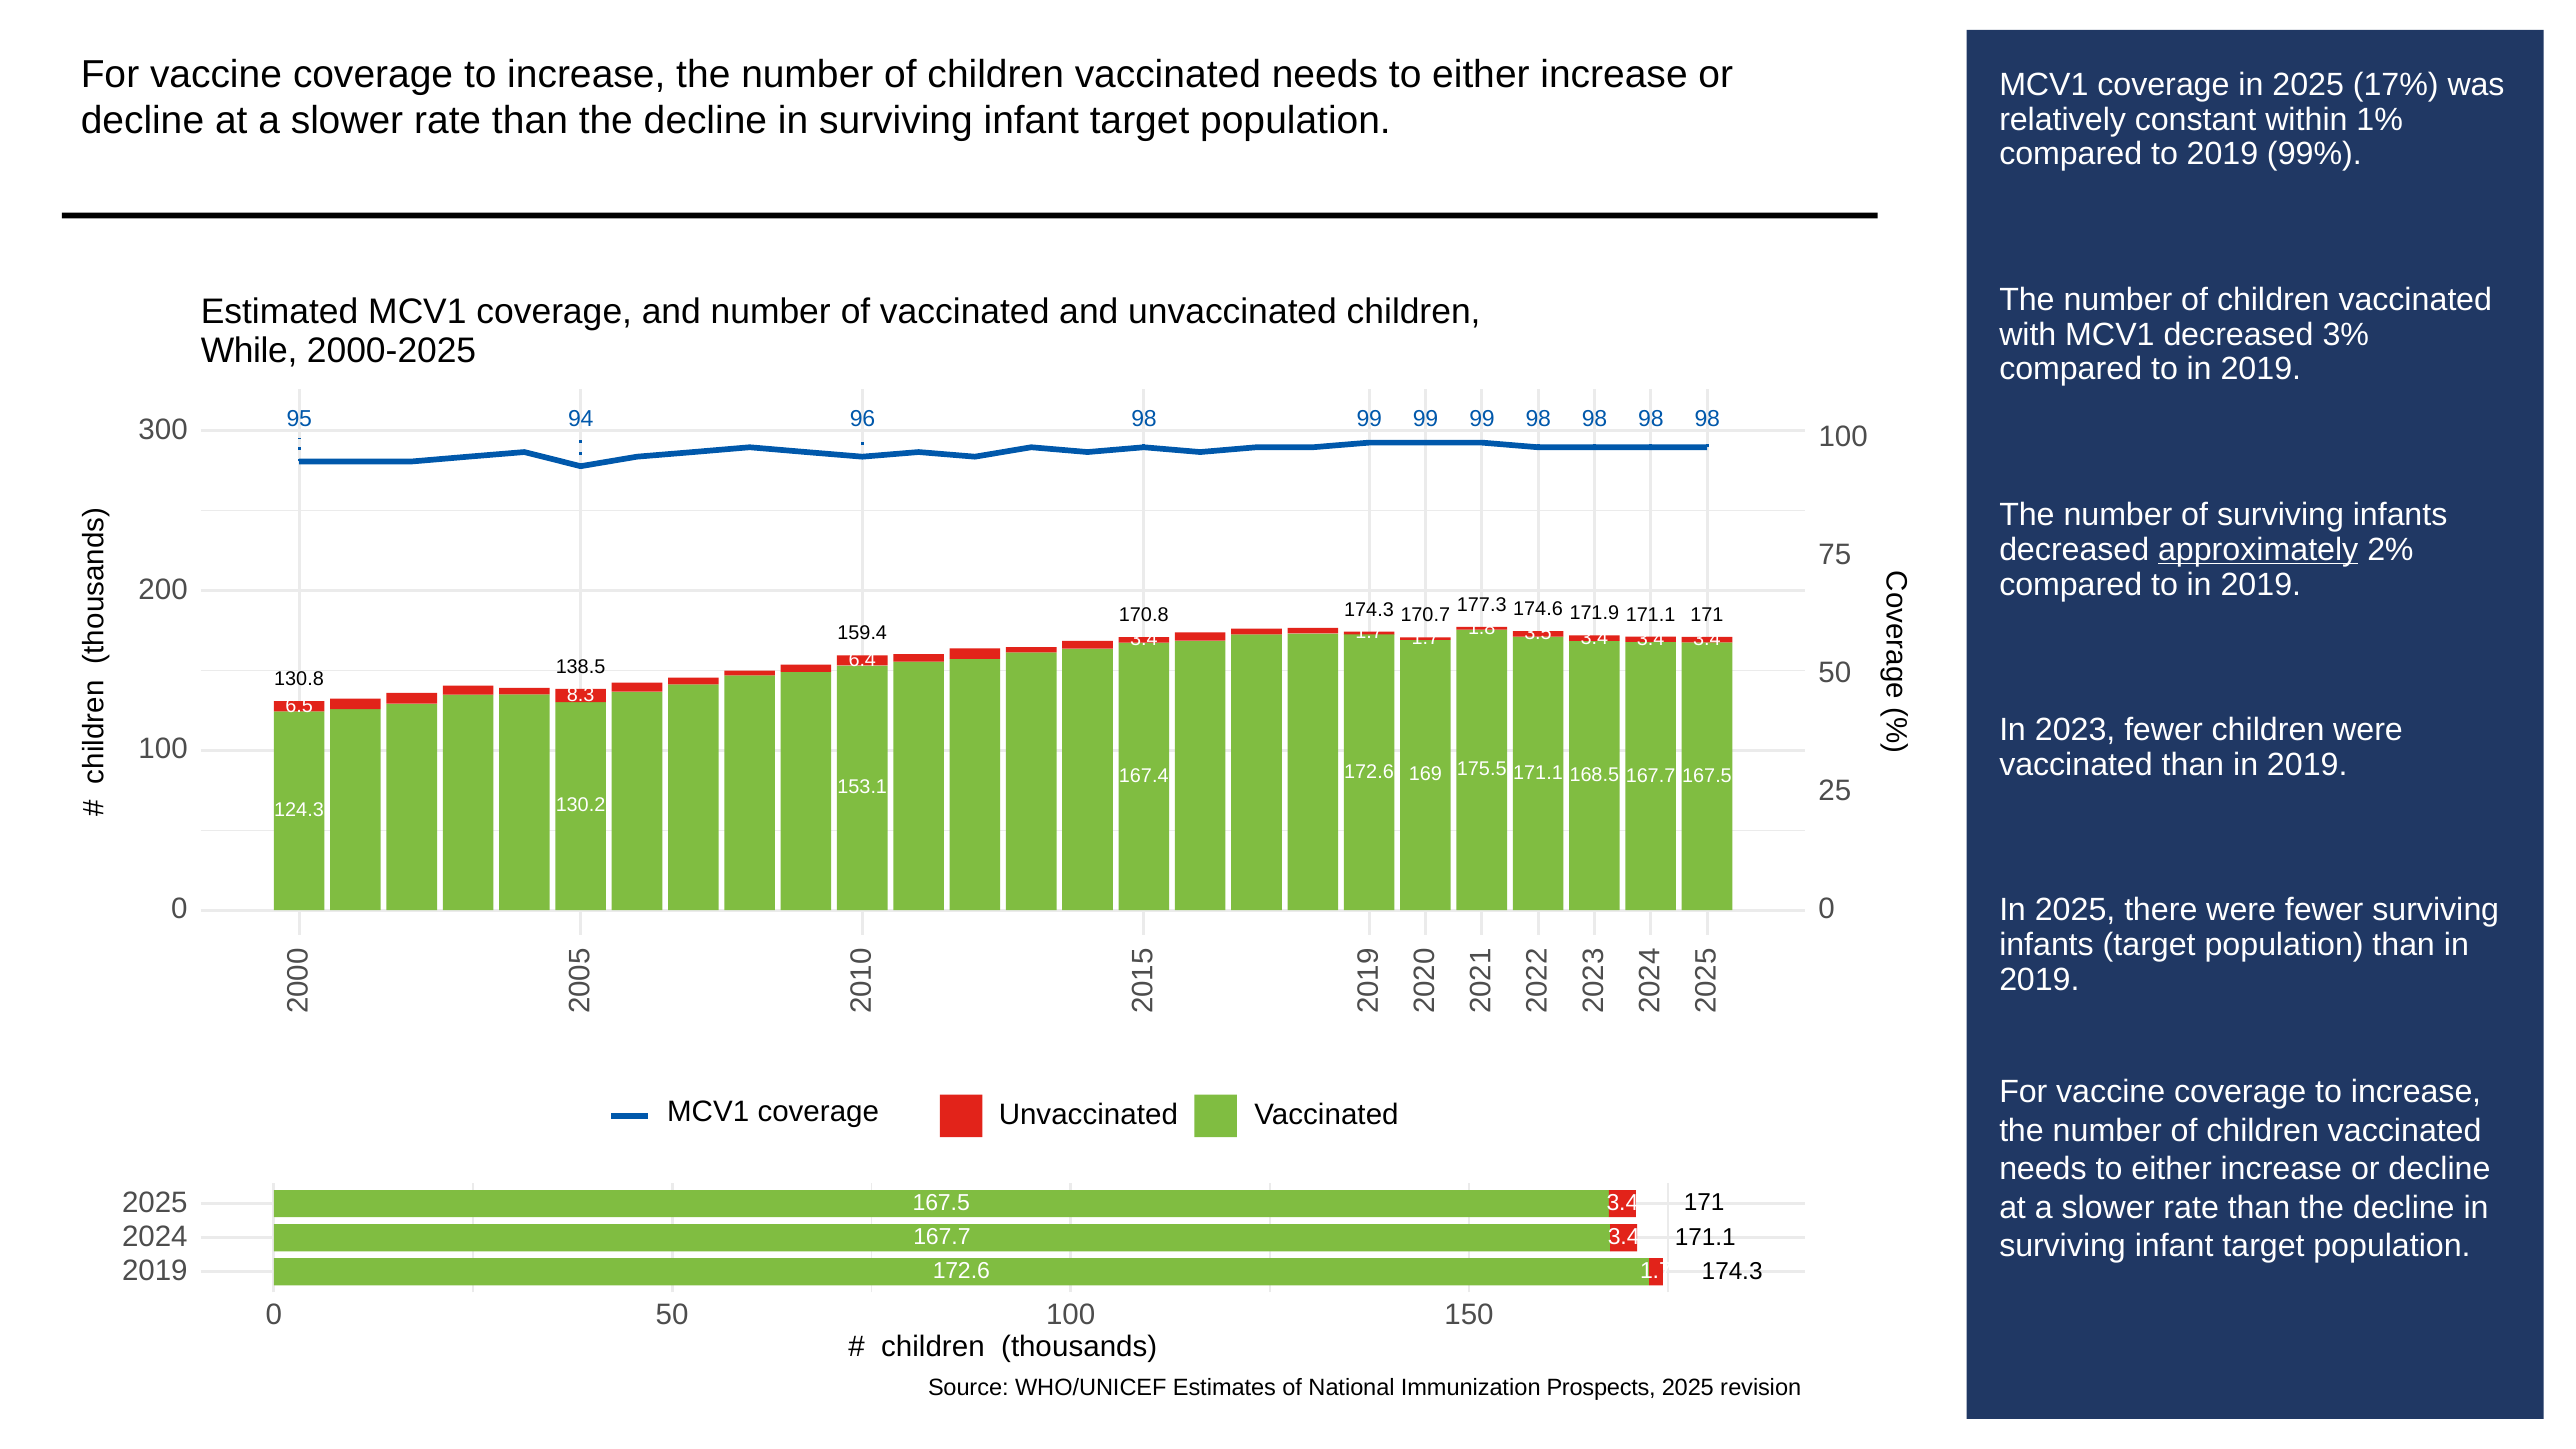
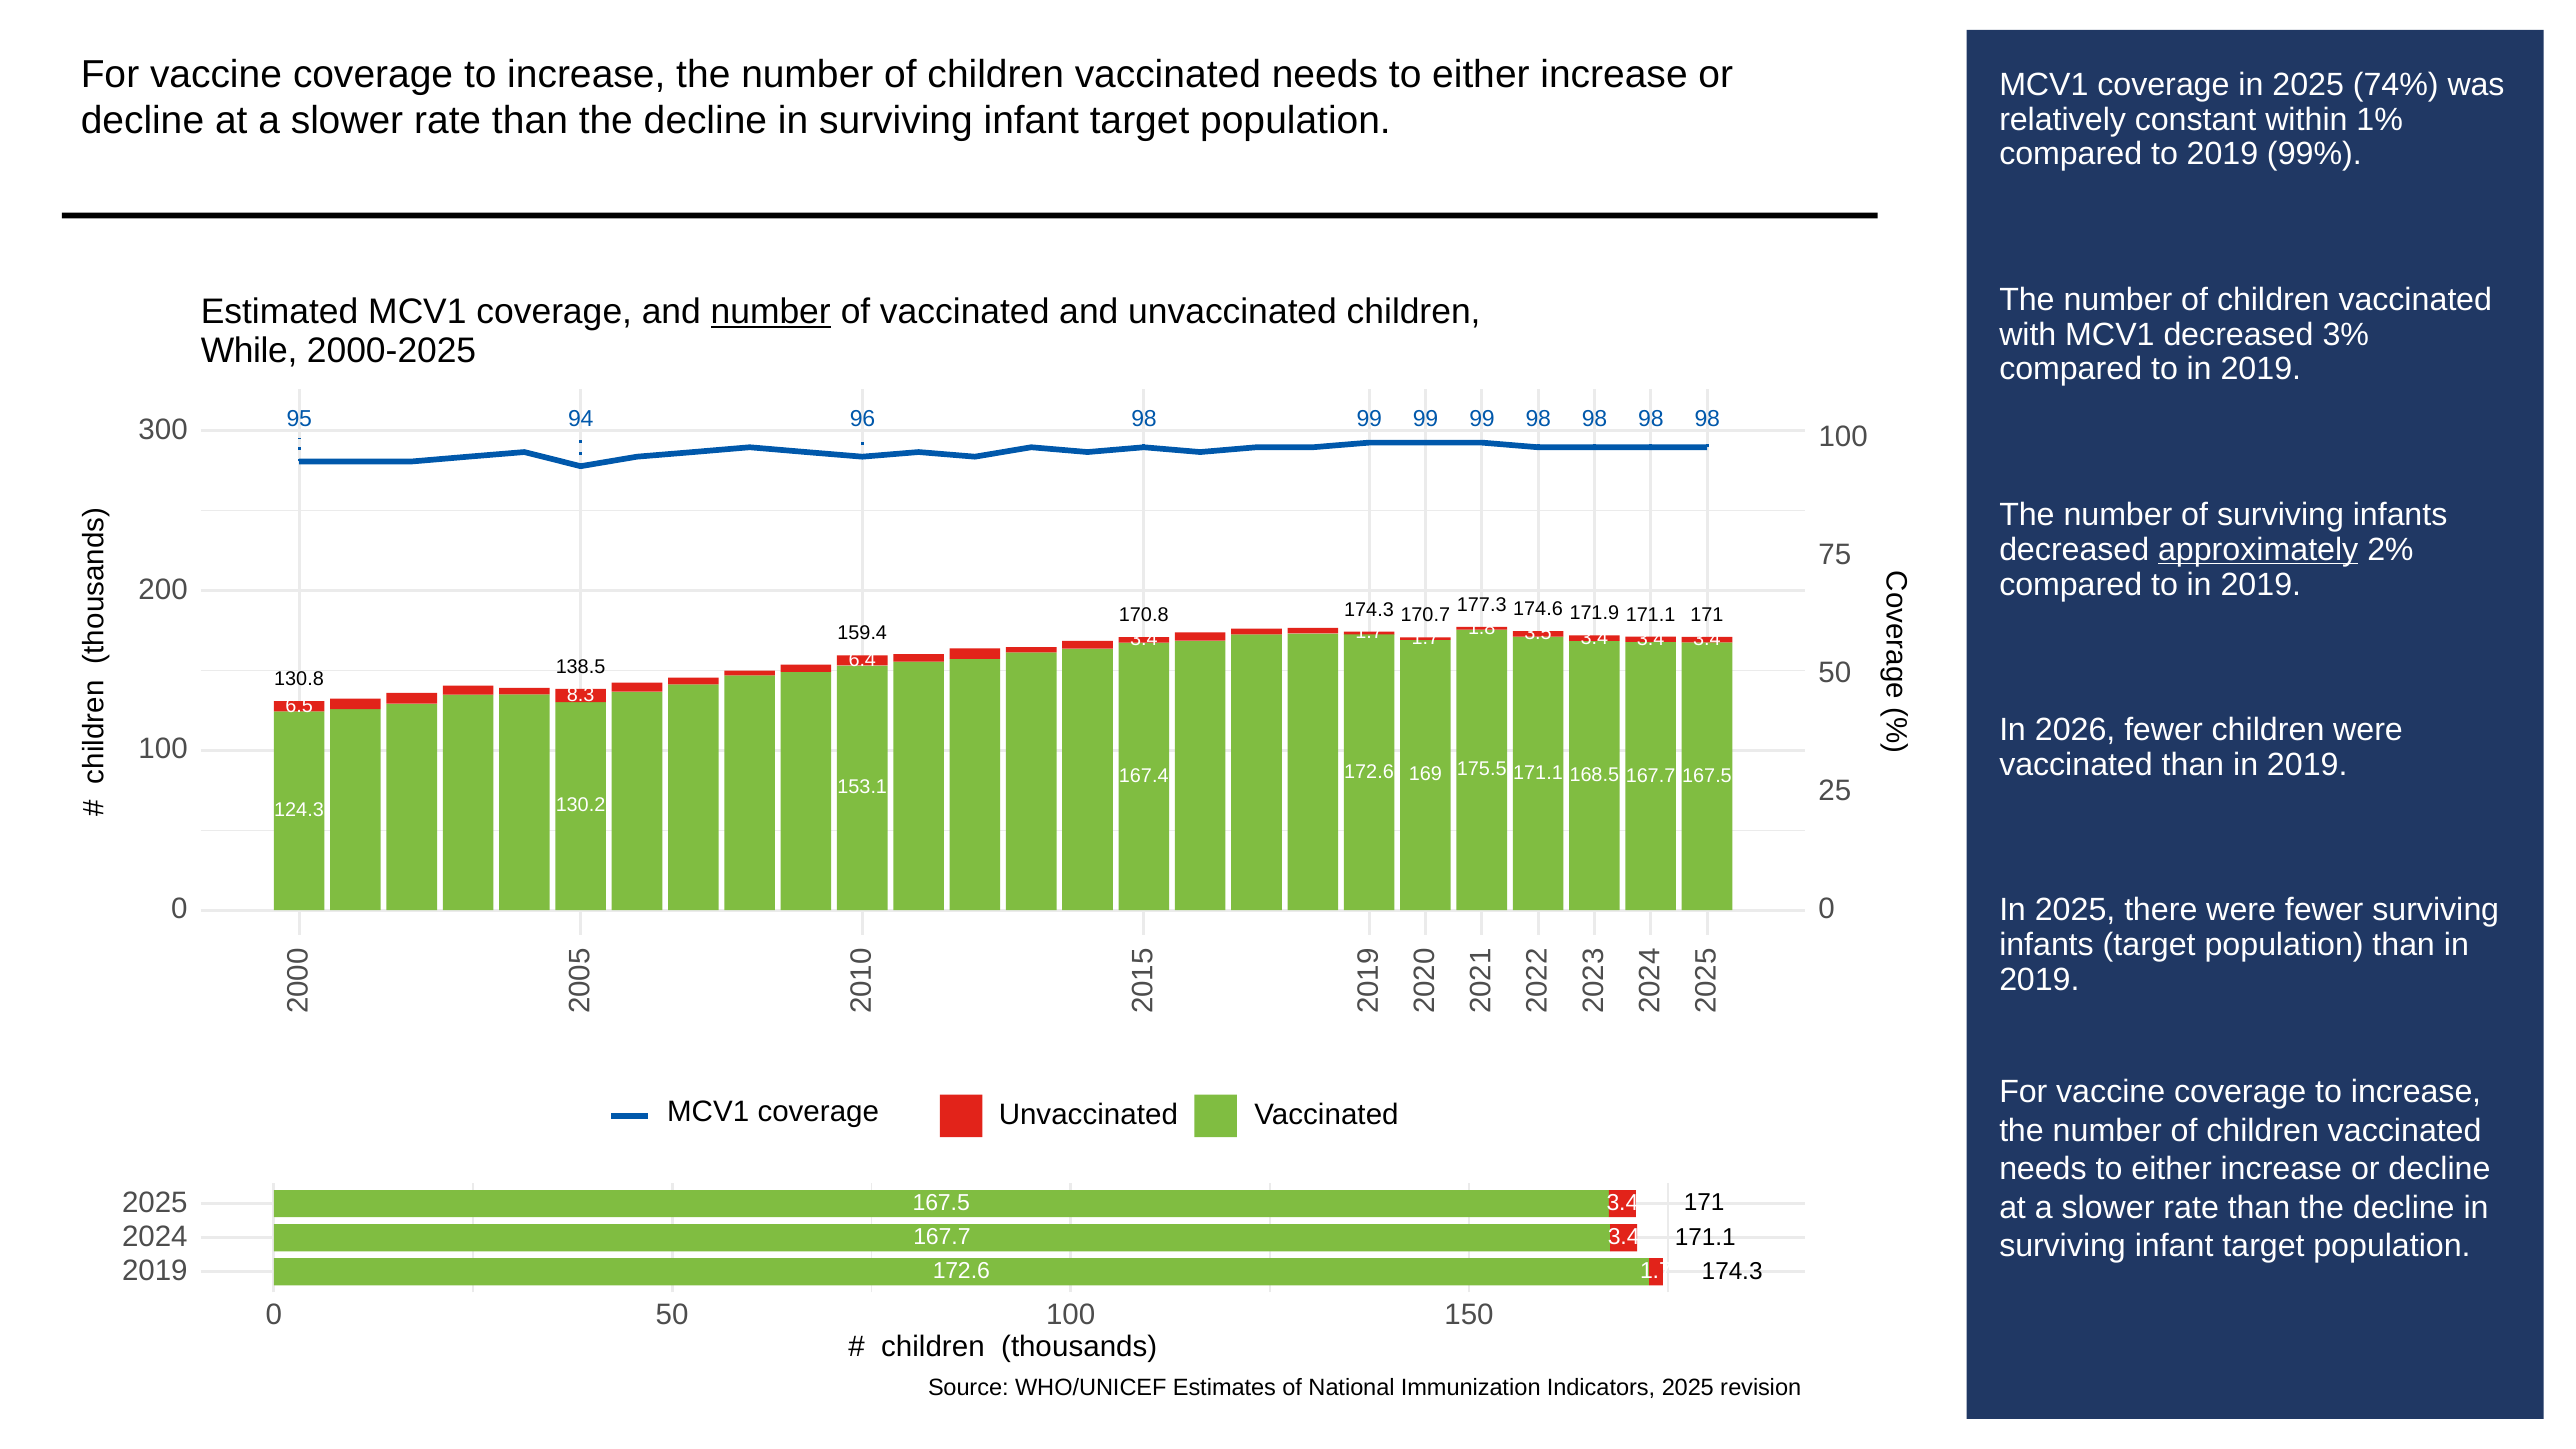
17%: 17% -> 74% (2396, 85)
number underline: none -> present (771, 311)
2023: 2023 -> 2026 (2075, 730)
Prospects: Prospects -> Indicators (1601, 1387)
